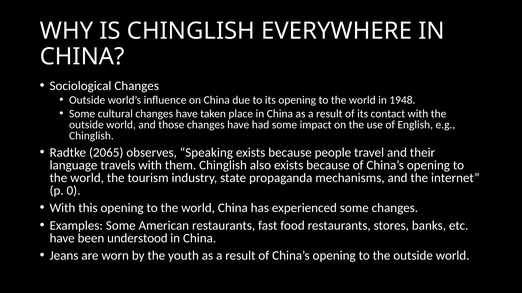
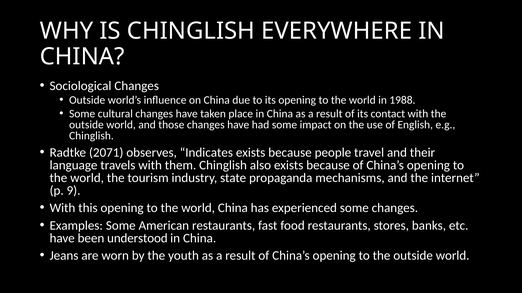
1948: 1948 -> 1988 (402, 100)
2065: 2065 -> 2071 (106, 153)
Speaking: Speaking -> Indicates (206, 153)
0: 0 -> 9 (74, 191)
